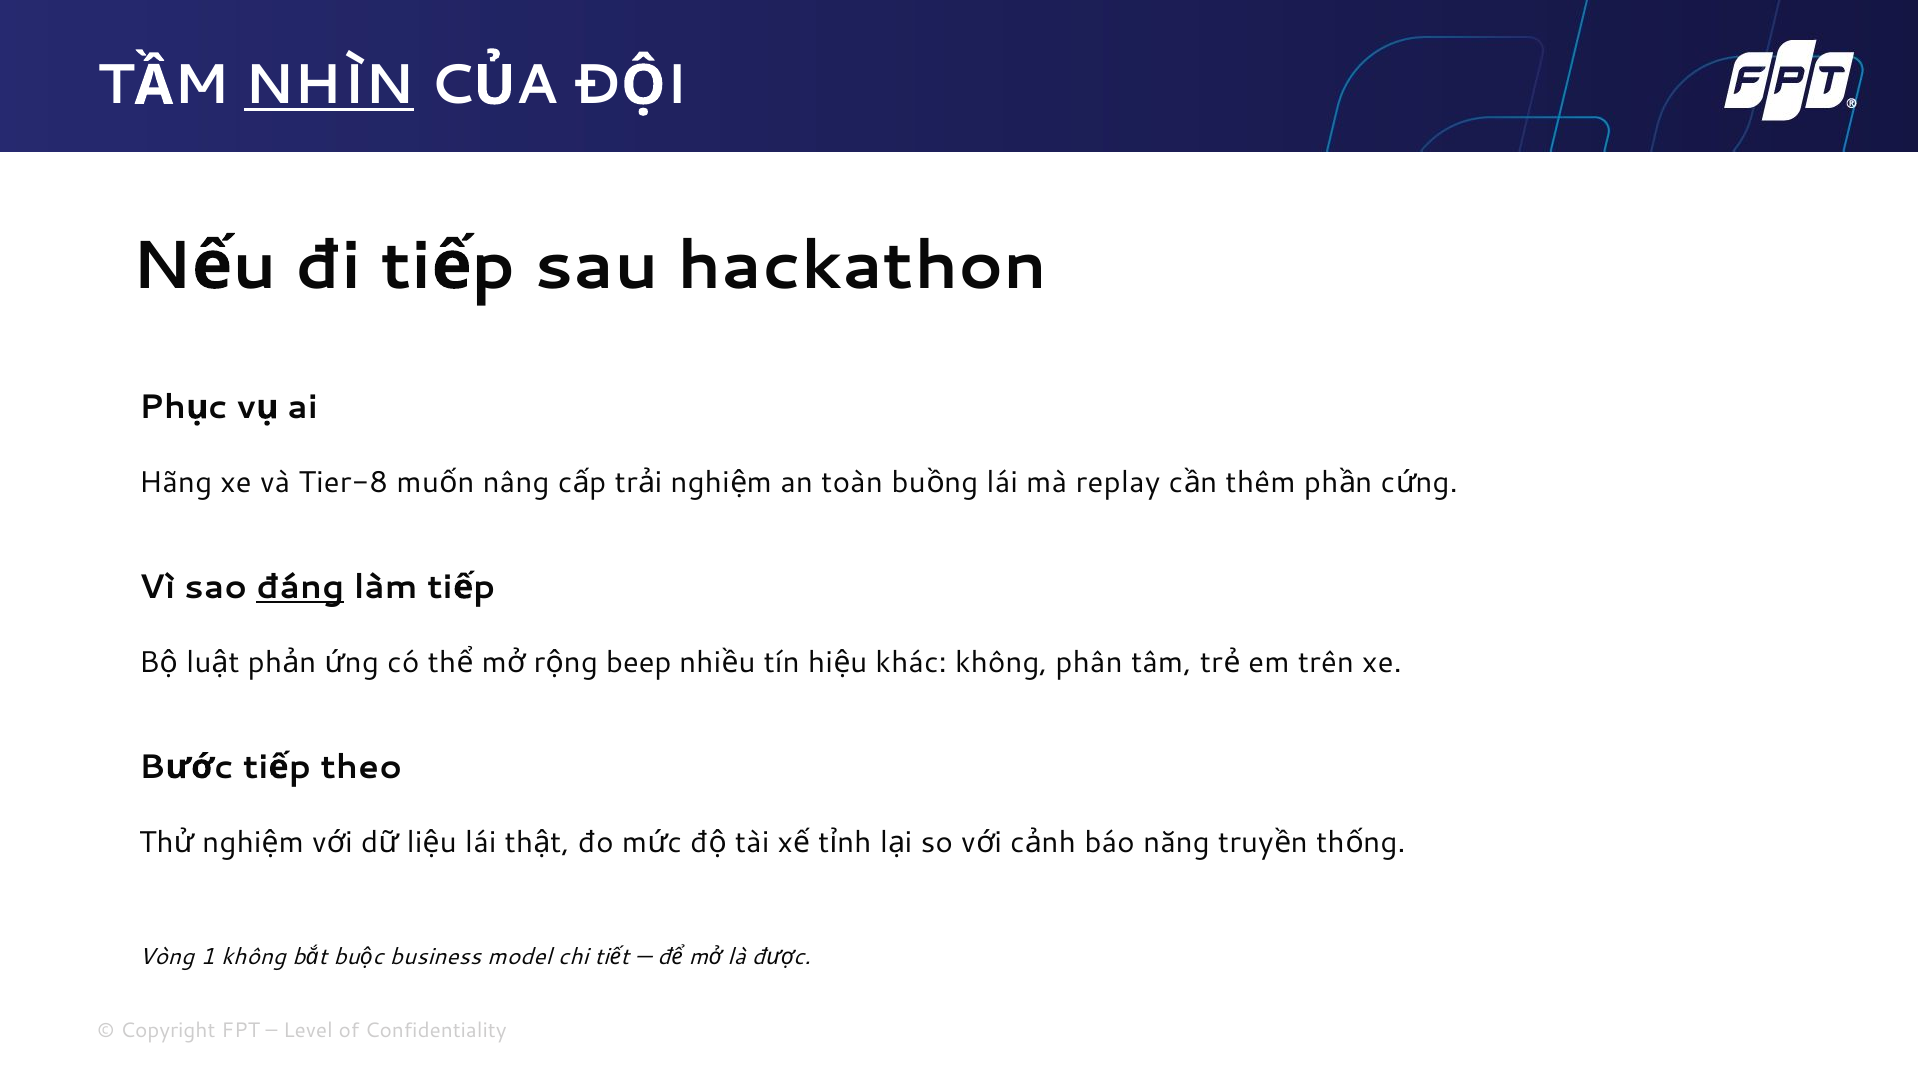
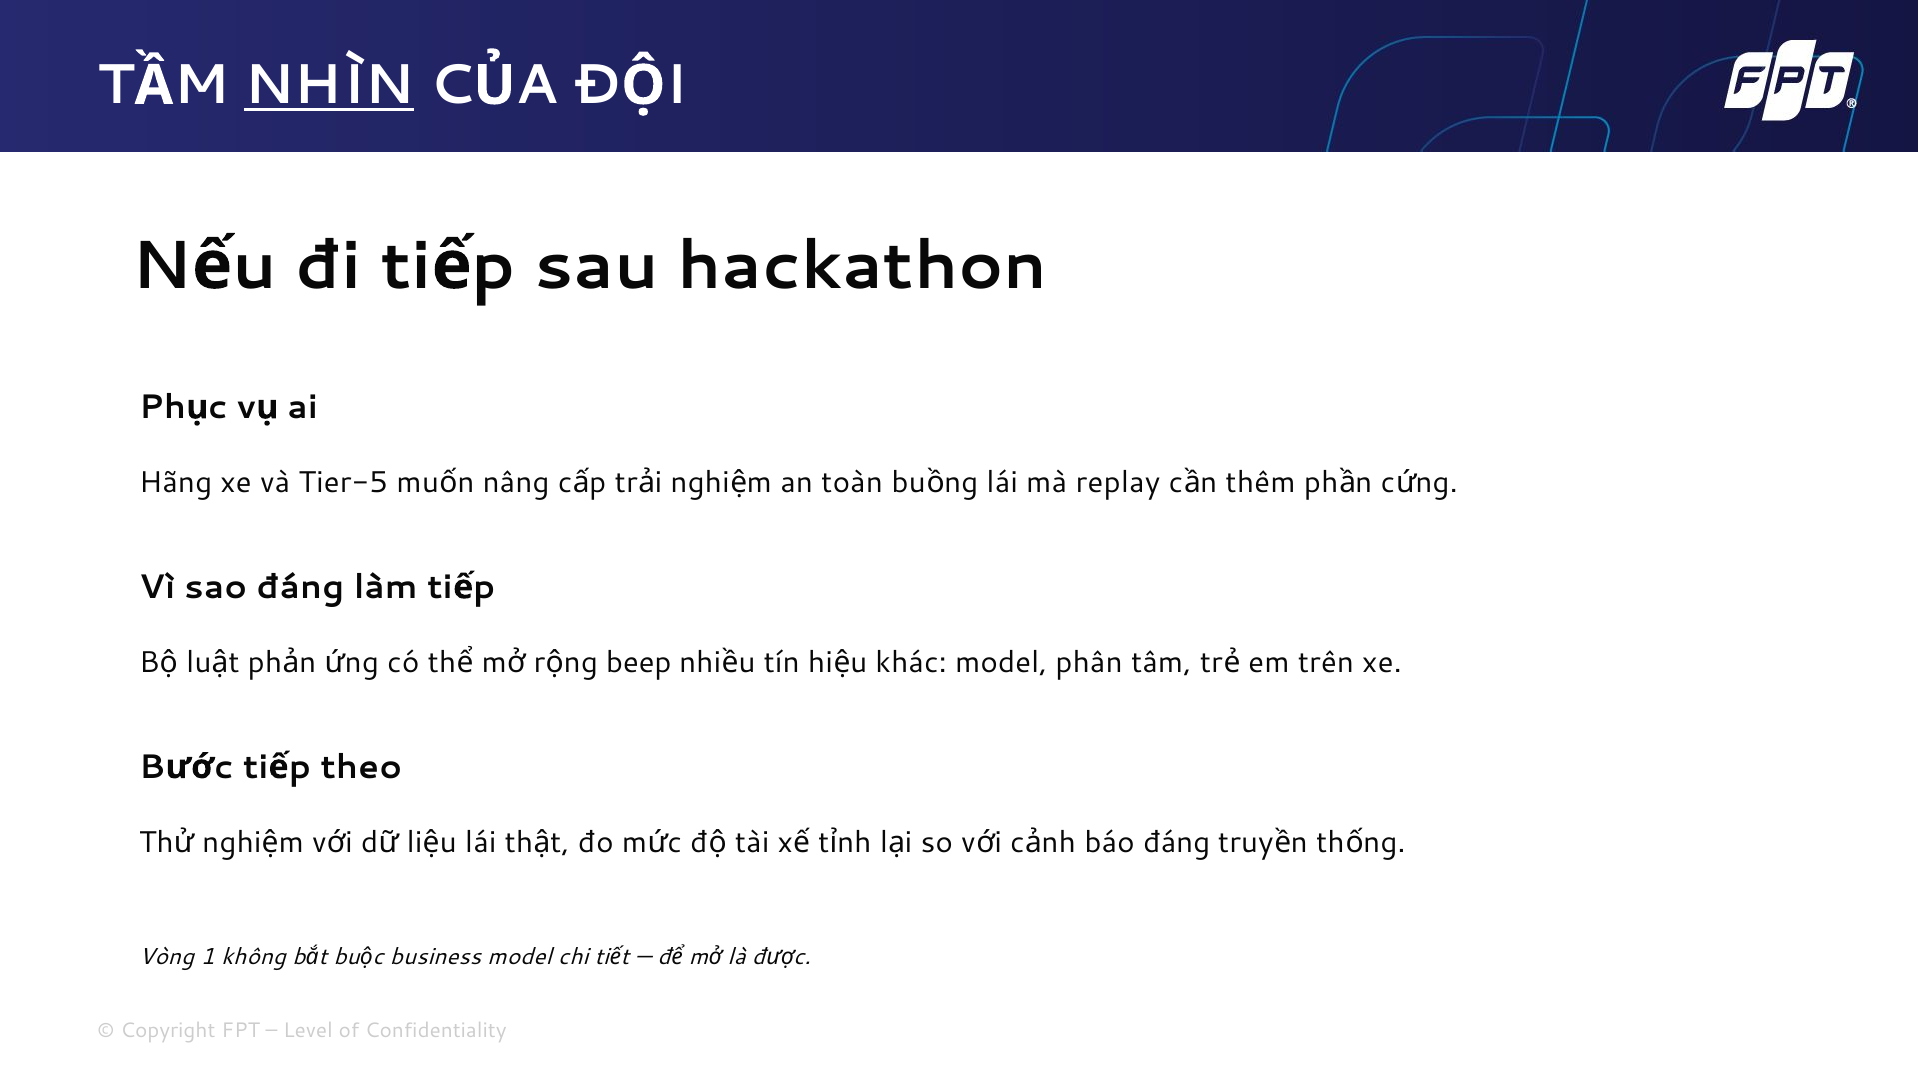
Tier-8: Tier-8 -> Tier-5 (343, 482)
đáng underline: present -> none (300, 587)
khác không: không -> model (1001, 662)
báo năng: năng -> đáng (1177, 842)
